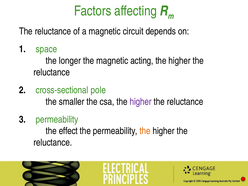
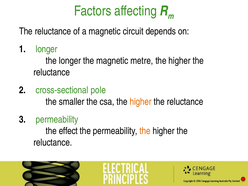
space: space -> longer (47, 49)
acting: acting -> metre (142, 61)
higher colour: purple -> orange (141, 102)
